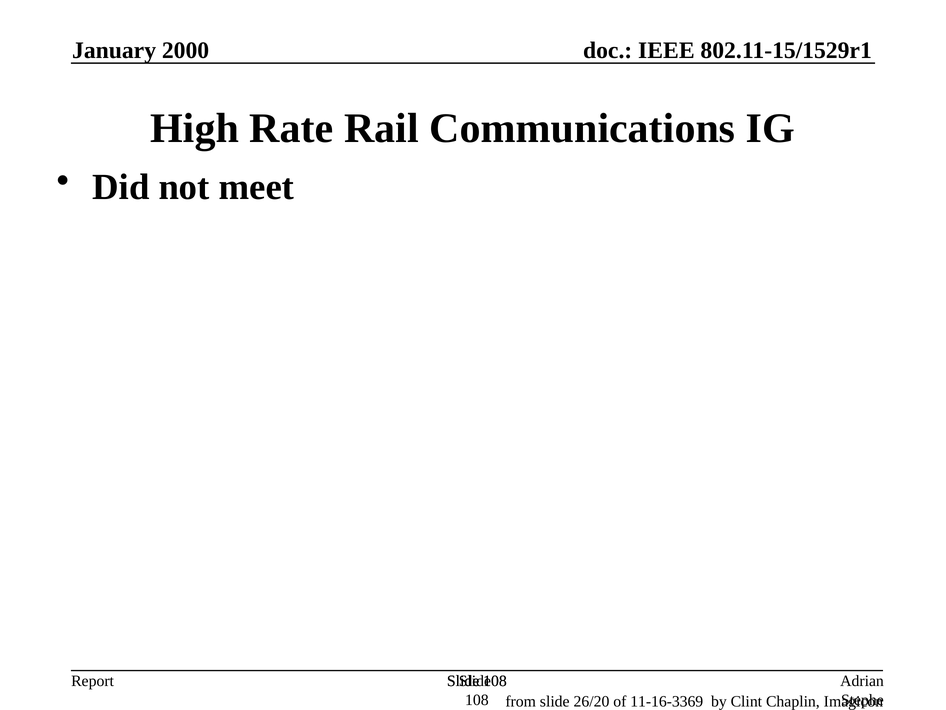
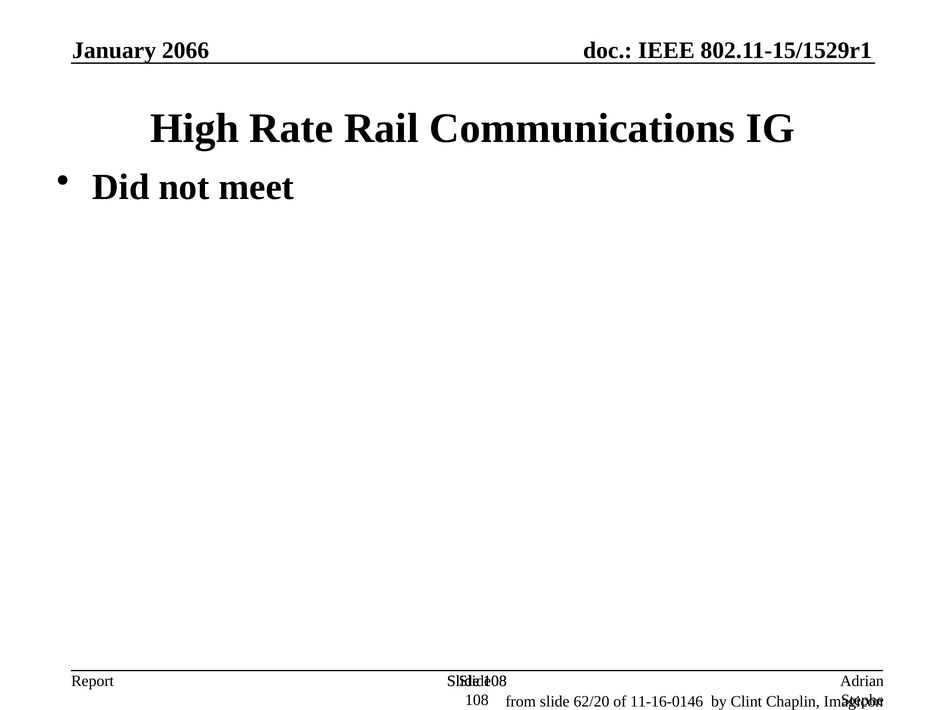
2000: 2000 -> 2066 (186, 50)
26/20: 26/20 -> 62/20 (591, 701)
11-16-3369: 11-16-3369 -> 11-16-0146 (667, 701)
